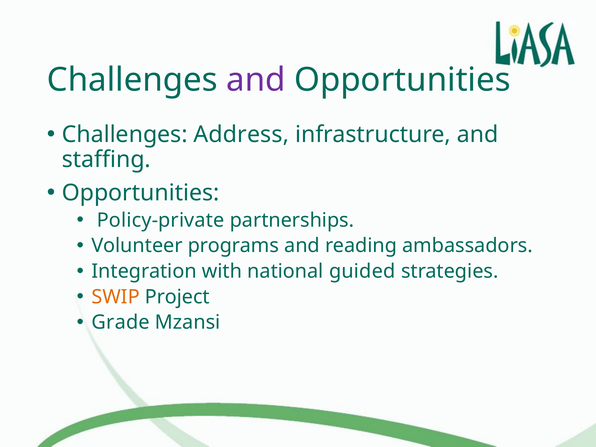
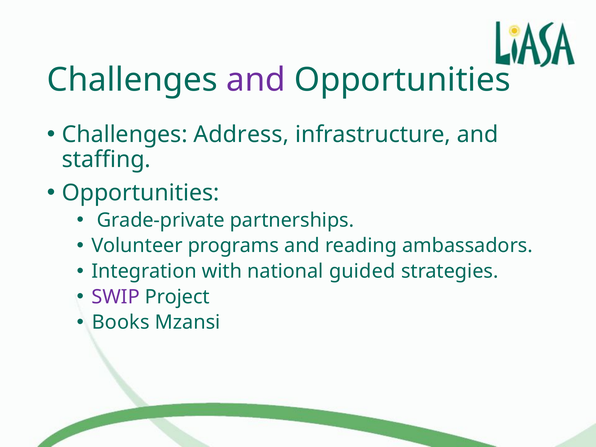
Policy-private: Policy-private -> Grade-private (161, 220)
SWIP colour: orange -> purple (116, 297)
Grade: Grade -> Books (121, 322)
